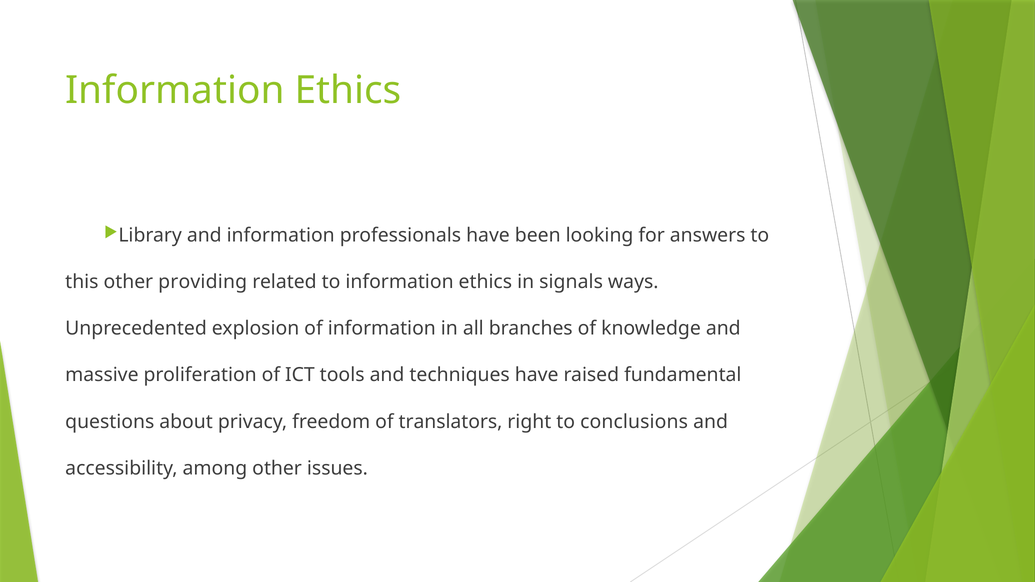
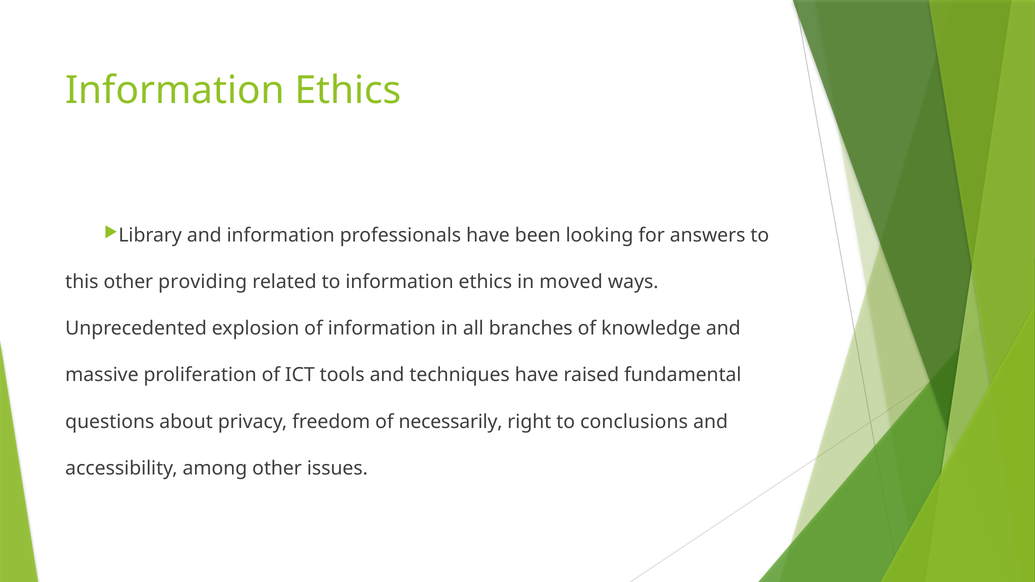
signals: signals -> moved (571, 282)
translators: translators -> necessarily (451, 422)
